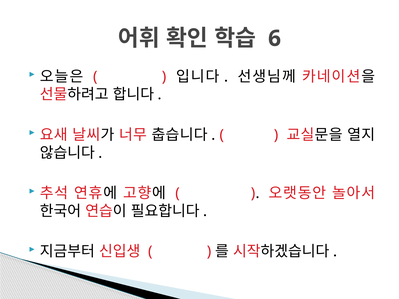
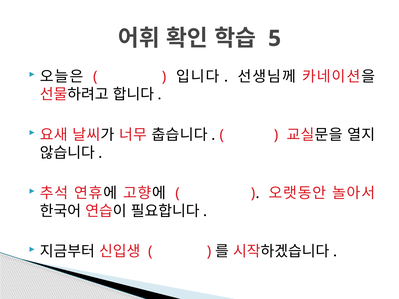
6: 6 -> 5 (275, 38)
